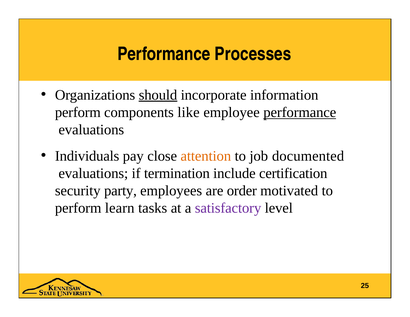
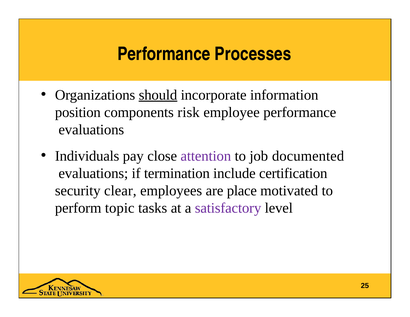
perform: perform -> position (78, 112)
like: like -> risk (189, 112)
performance underline: present -> none (300, 112)
attention colour: orange -> purple (206, 156)
party: party -> clear (120, 191)
order: order -> place (242, 191)
learn: learn -> topic (120, 208)
